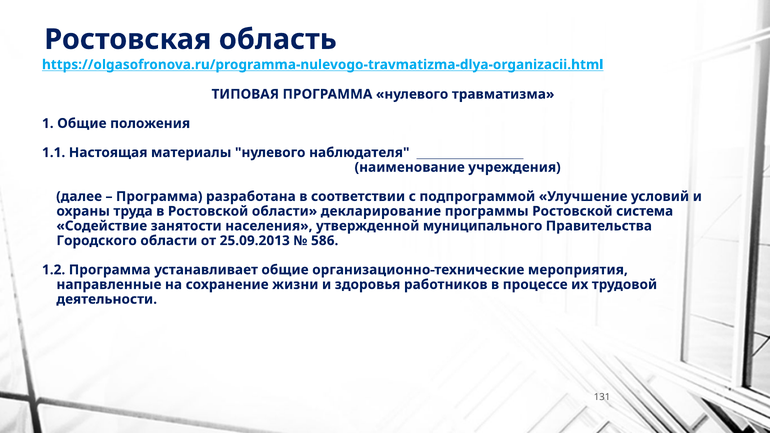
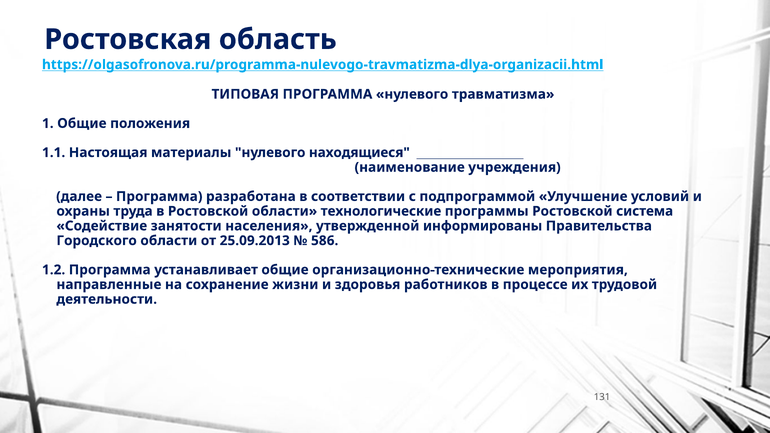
наблюдателя: наблюдателя -> находящиеся (359, 153)
декларирование: декларирование -> технологические (381, 211)
муниципального: муниципального -> информированы (483, 226)
